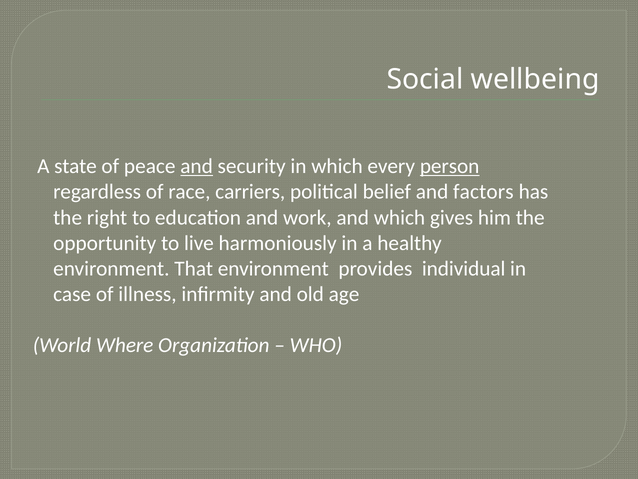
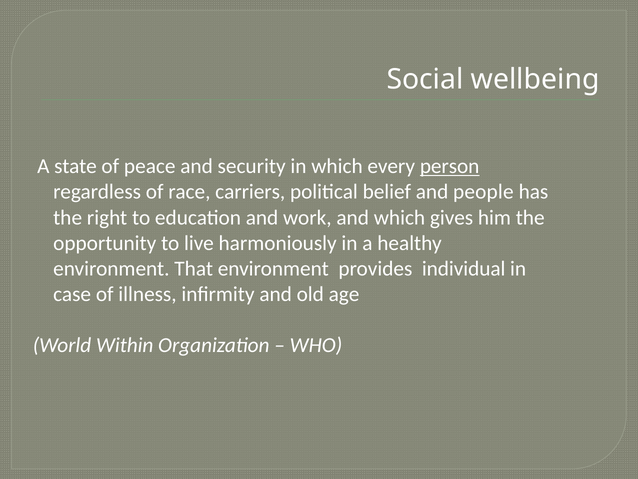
and underline: present -> none (197, 166)
factors: factors -> people (483, 192)
Where: Where -> Within (125, 345)
